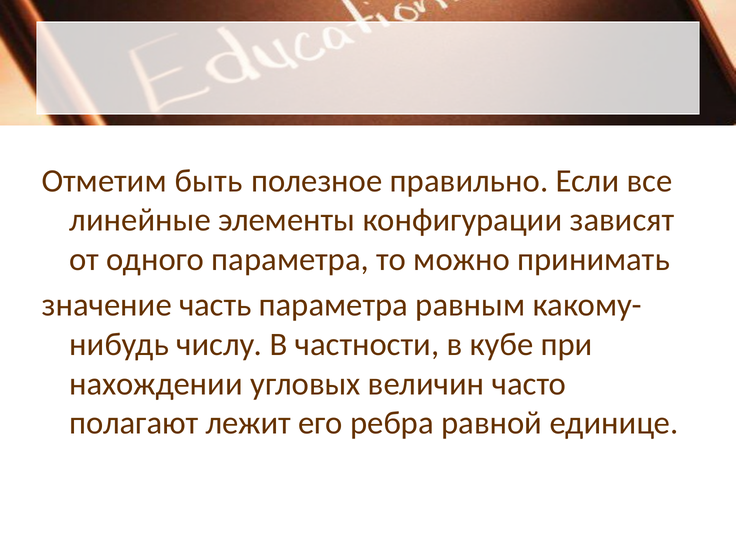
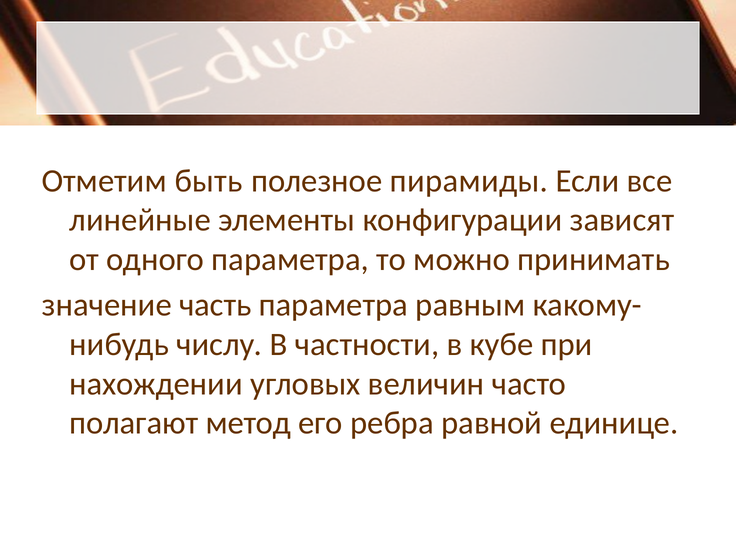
правильно: правильно -> пирамиды (469, 181)
лежит: лежит -> метод (248, 423)
